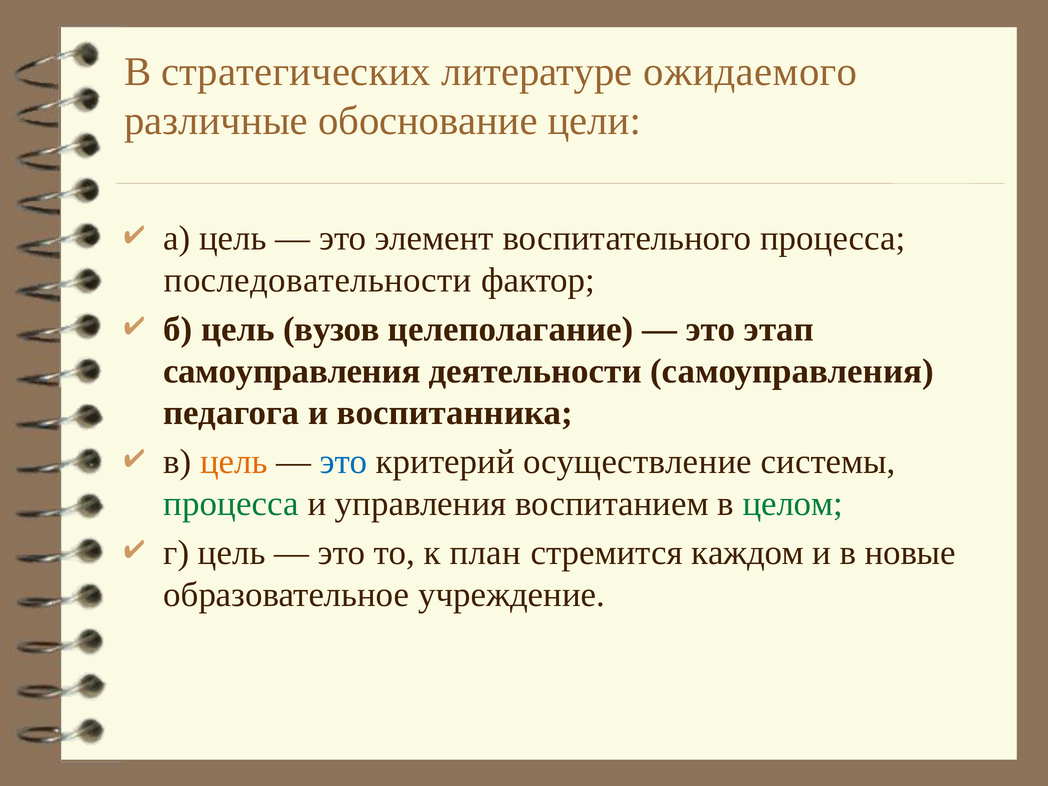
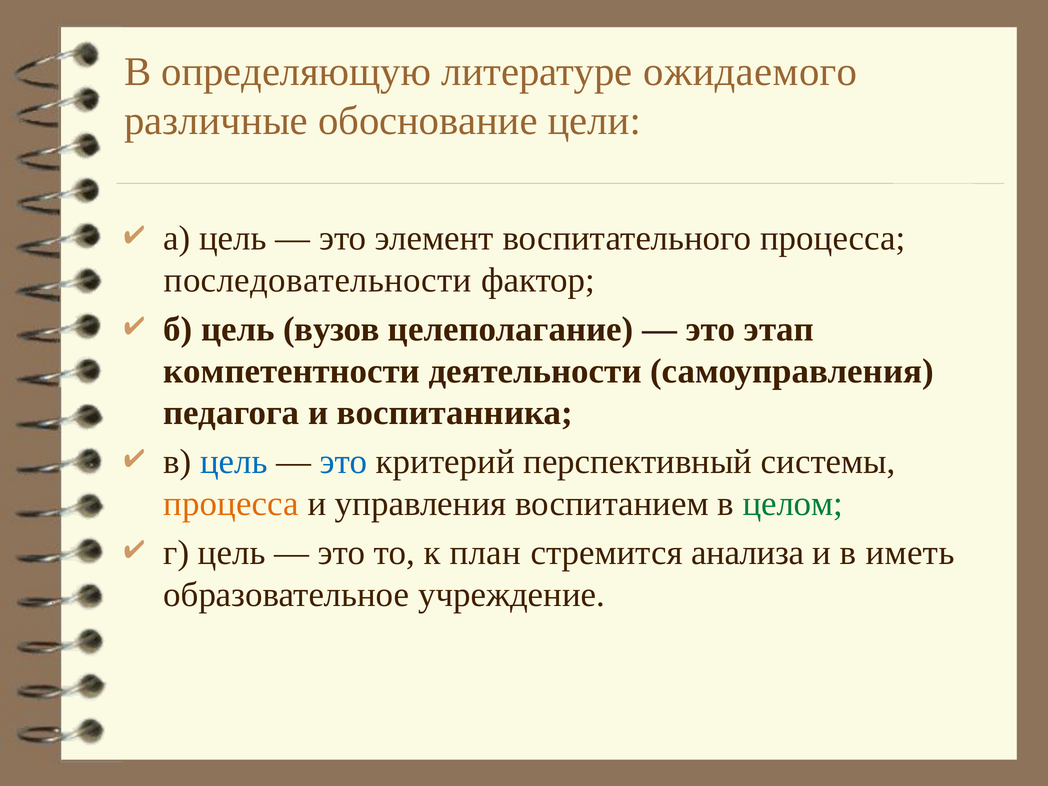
стратегических: стратегических -> определяющую (296, 72)
самоуправления: самоуправления -> компетентности (292, 371)
цель colour: orange -> blue (234, 462)
осуществление: осуществление -> перспективный (638, 462)
процесса colour: green -> orange (231, 504)
каждом: каждом -> анализа (748, 553)
новые: новые -> иметь (910, 553)
